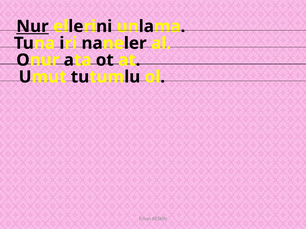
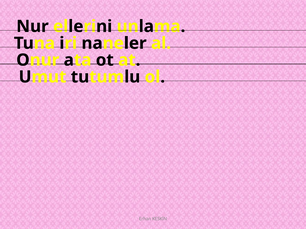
Nur underline: present -> none (32, 26)
